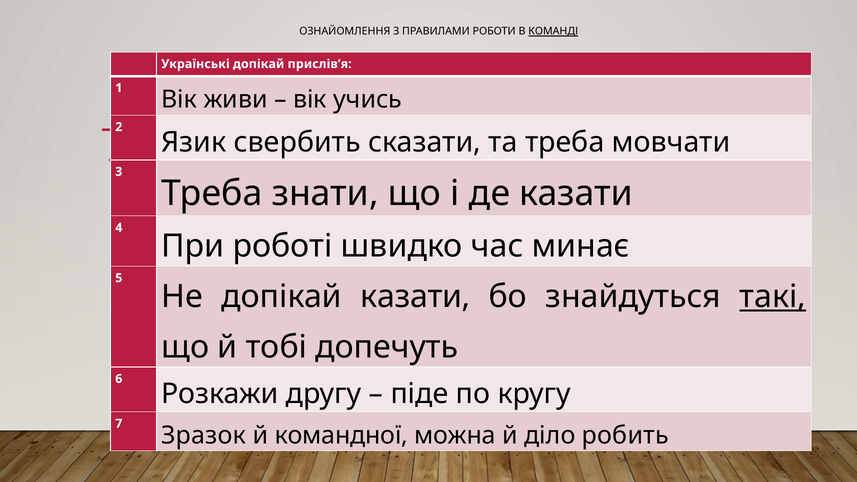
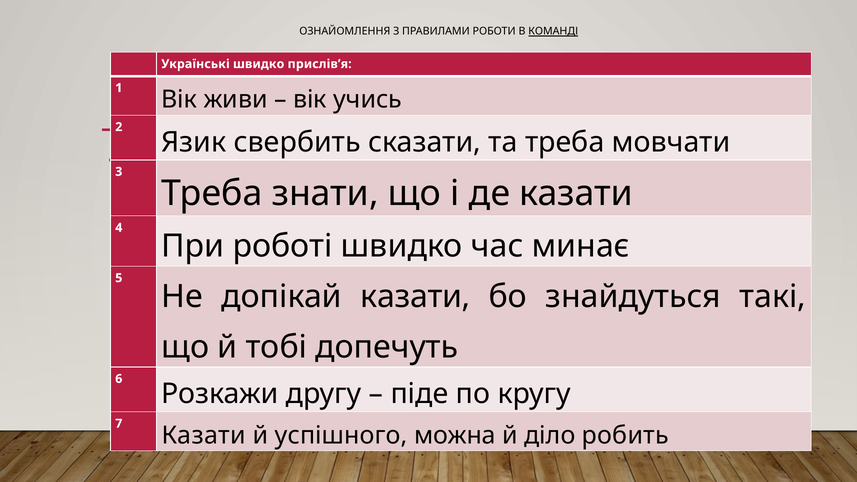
Українські допікай: допікай -> швидко (259, 64)
такі underline: present -> none (773, 297)
Зразок: Зразок -> Казати (204, 435)
командної: командної -> успішного (341, 435)
